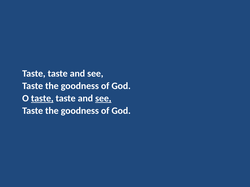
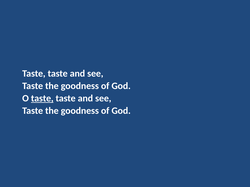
see underline: present -> none (103, 99)
